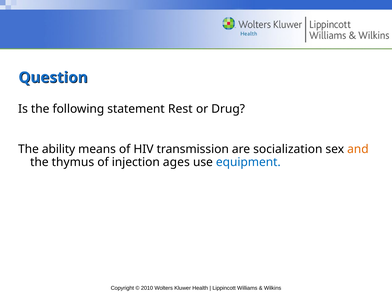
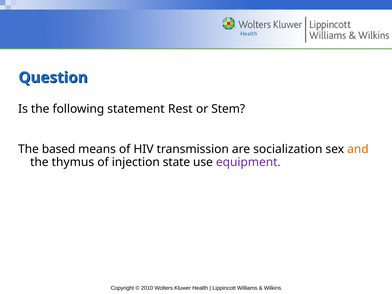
Drug: Drug -> Stem (228, 109)
ability: ability -> based (59, 149)
ages: ages -> state (176, 162)
equipment colour: blue -> purple (248, 162)
